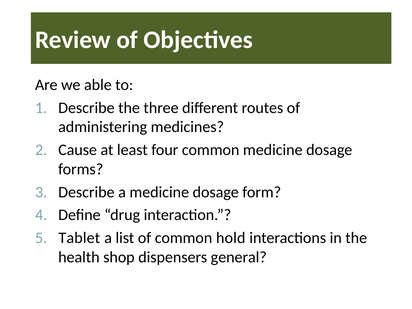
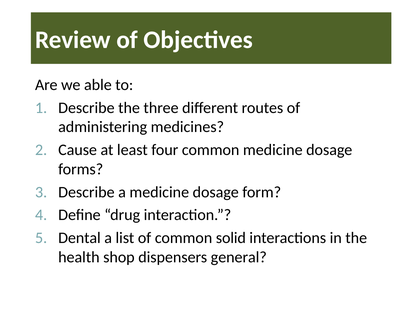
Tablet: Tablet -> Dental (79, 238)
hold: hold -> solid (231, 238)
